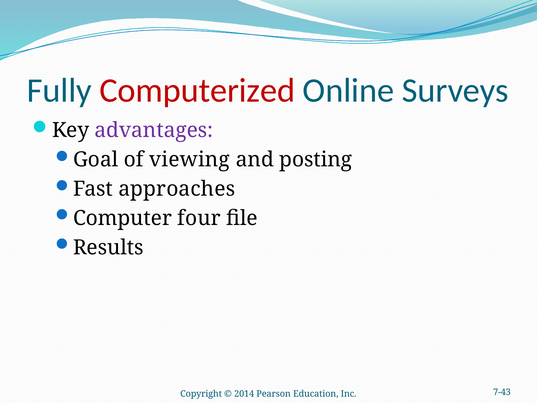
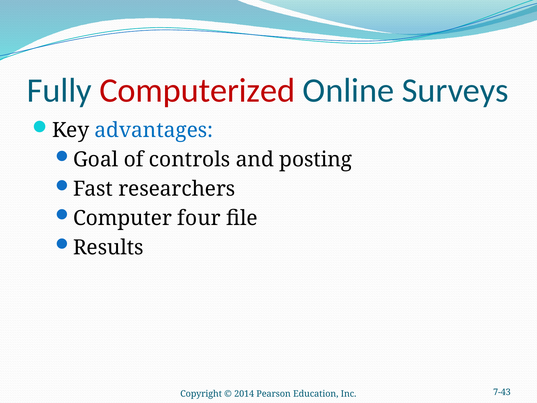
advantages colour: purple -> blue (154, 130)
viewing: viewing -> controls (190, 160)
approaches: approaches -> researchers (177, 189)
